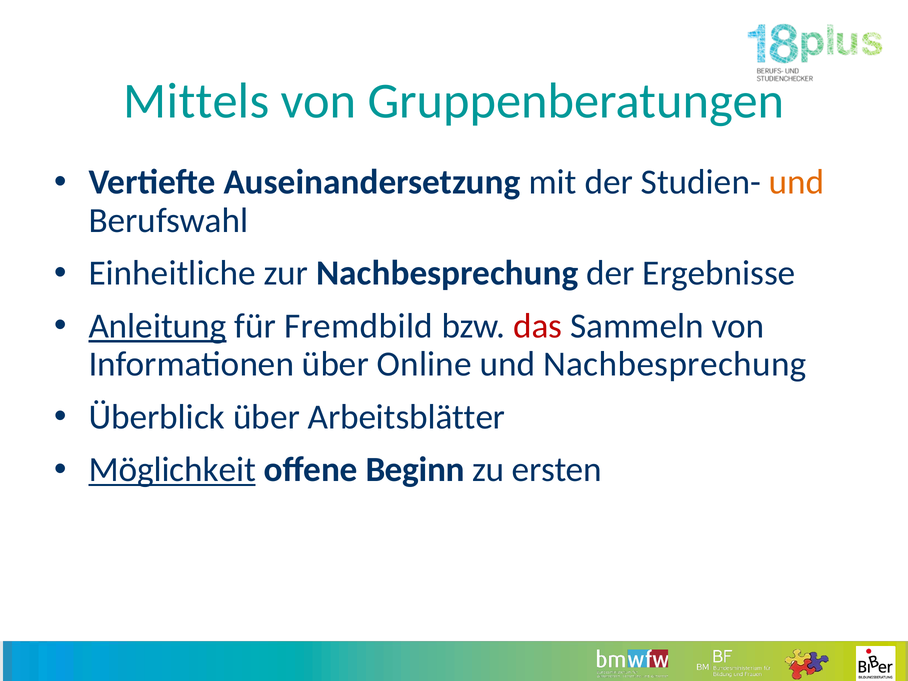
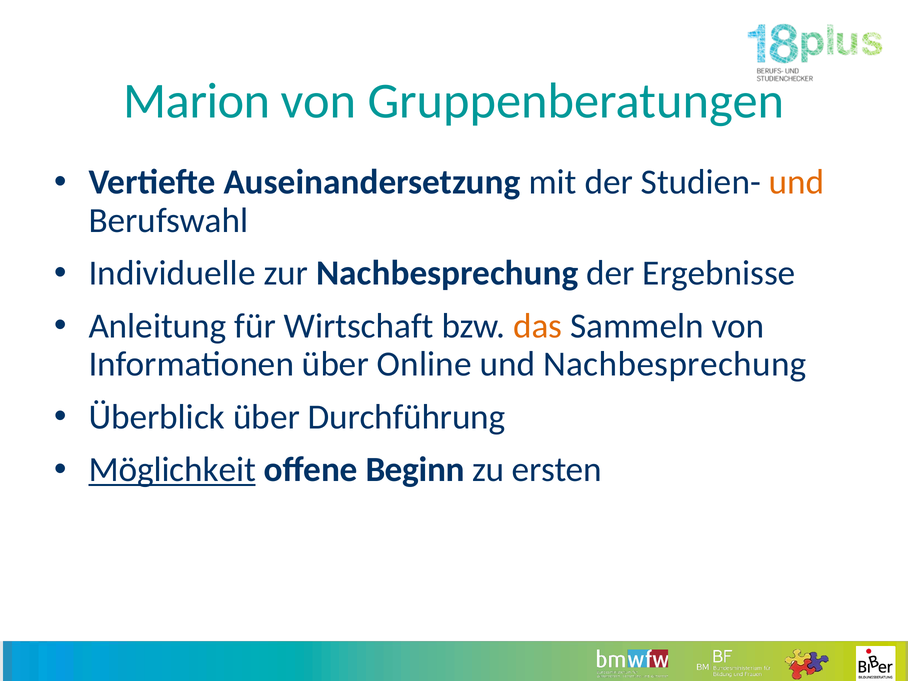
Mittels: Mittels -> Marion (197, 101)
Einheitliche: Einheitliche -> Individuelle (172, 273)
Anleitung underline: present -> none (158, 326)
Fremdbild: Fremdbild -> Wirtschaft (359, 326)
das colour: red -> orange (538, 326)
Arbeitsblätter: Arbeitsblätter -> Durchführung (407, 417)
